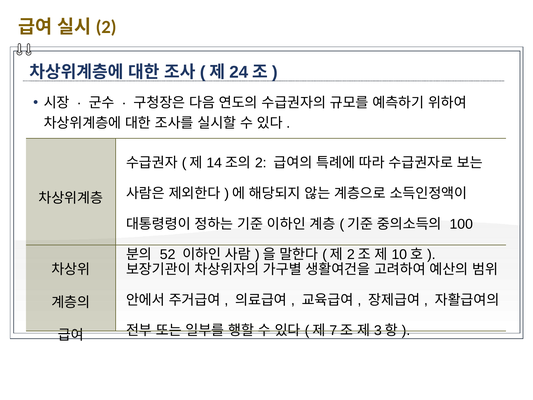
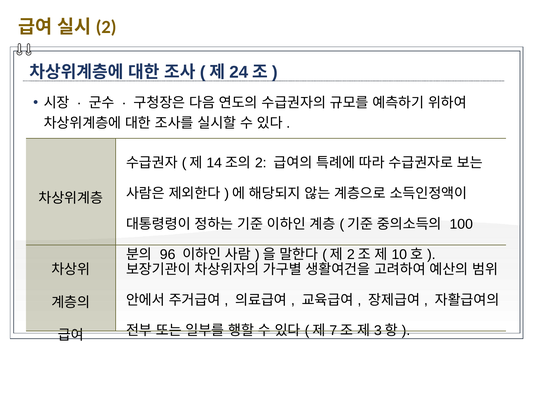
52: 52 -> 96 (168, 254)
